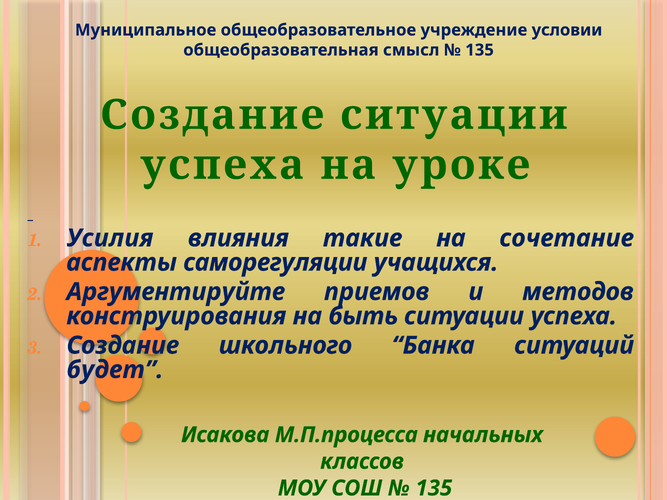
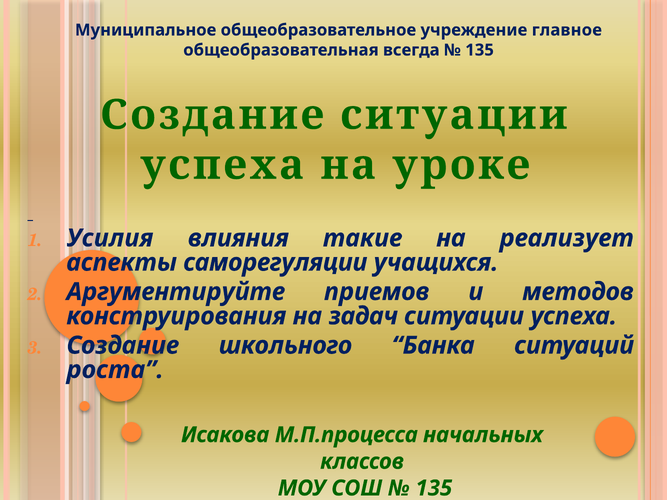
условии: условии -> главное (567, 30)
смысл: смысл -> всегда (411, 50)
сочетание: сочетание -> реализует (567, 238)
быть: быть -> задач (363, 316)
будет: будет -> роста (115, 370)
